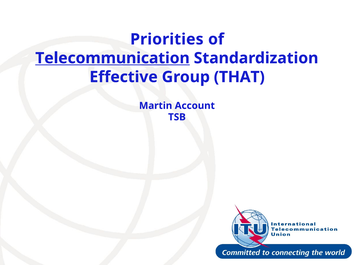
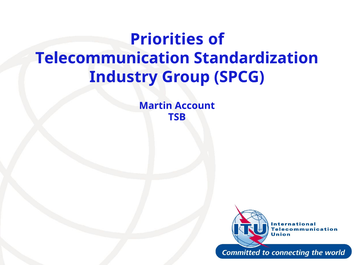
Telecommunication underline: present -> none (112, 58)
Effective: Effective -> Industry (124, 77)
THAT: THAT -> SPCG (239, 77)
